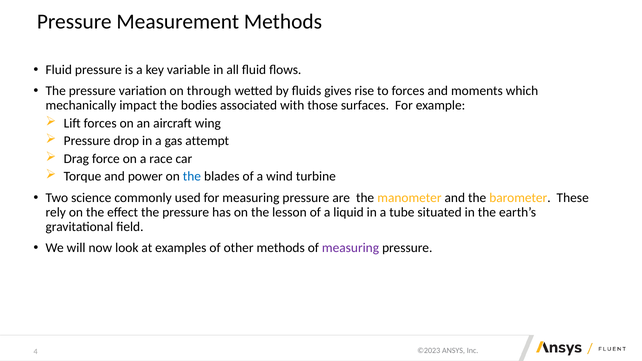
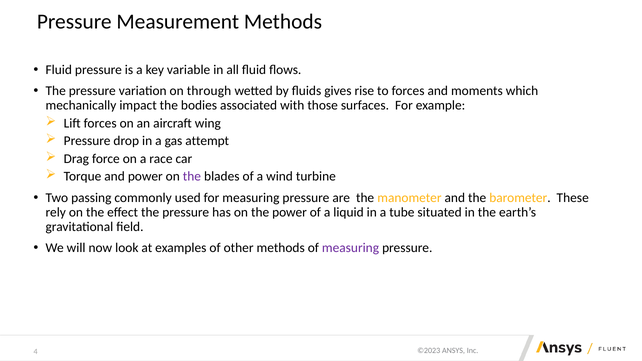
the colour: blue -> purple (192, 177)
science: science -> passing (91, 198)
the lesson: lesson -> power (290, 212)
